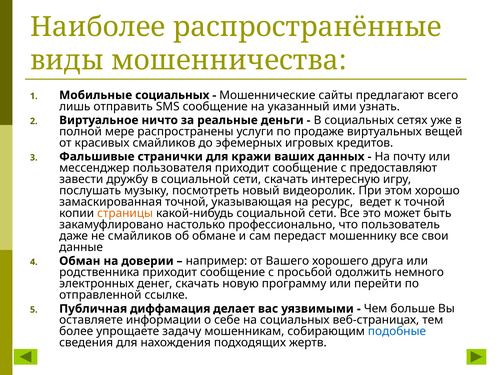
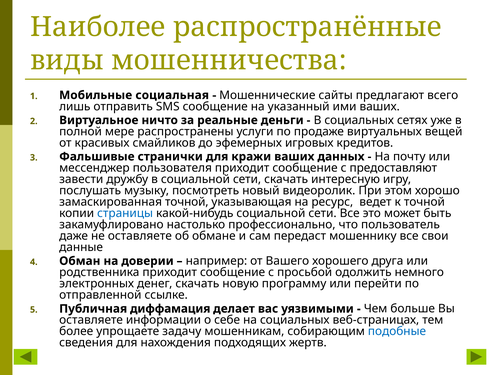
Мобильные социальных: социальных -> социальная (172, 95)
ими узнать: узнать -> ваших (380, 107)
страницы colour: orange -> blue (125, 213)
не смайликов: смайликов -> оставляете (140, 236)
